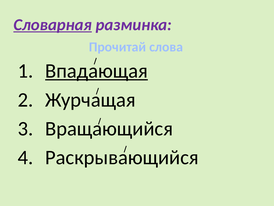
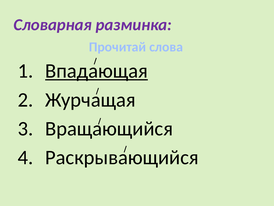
Словарная underline: present -> none (53, 25)
